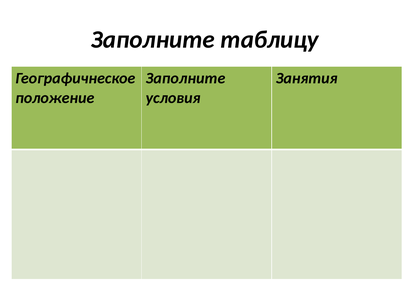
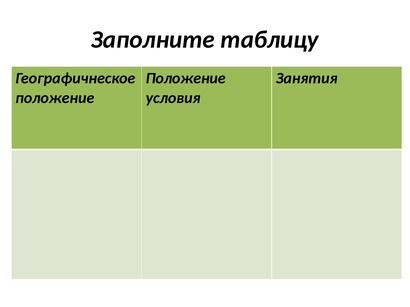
Заполните: Заполните -> Положение (186, 79)
